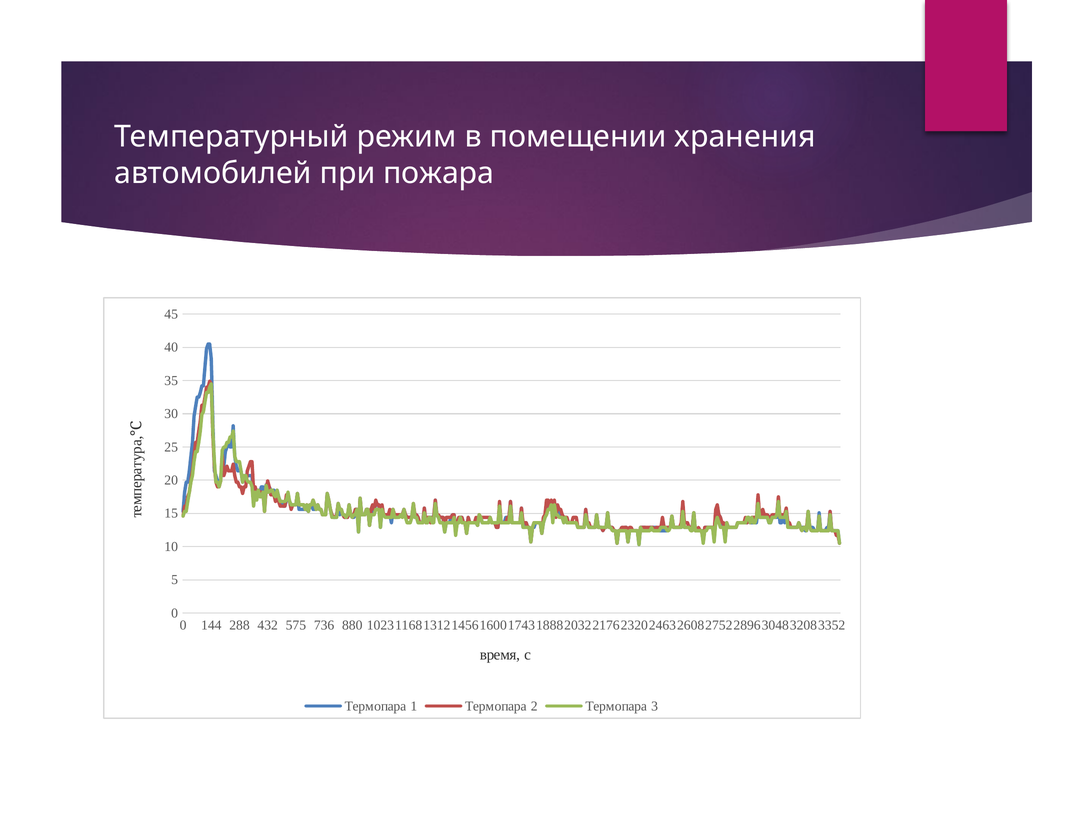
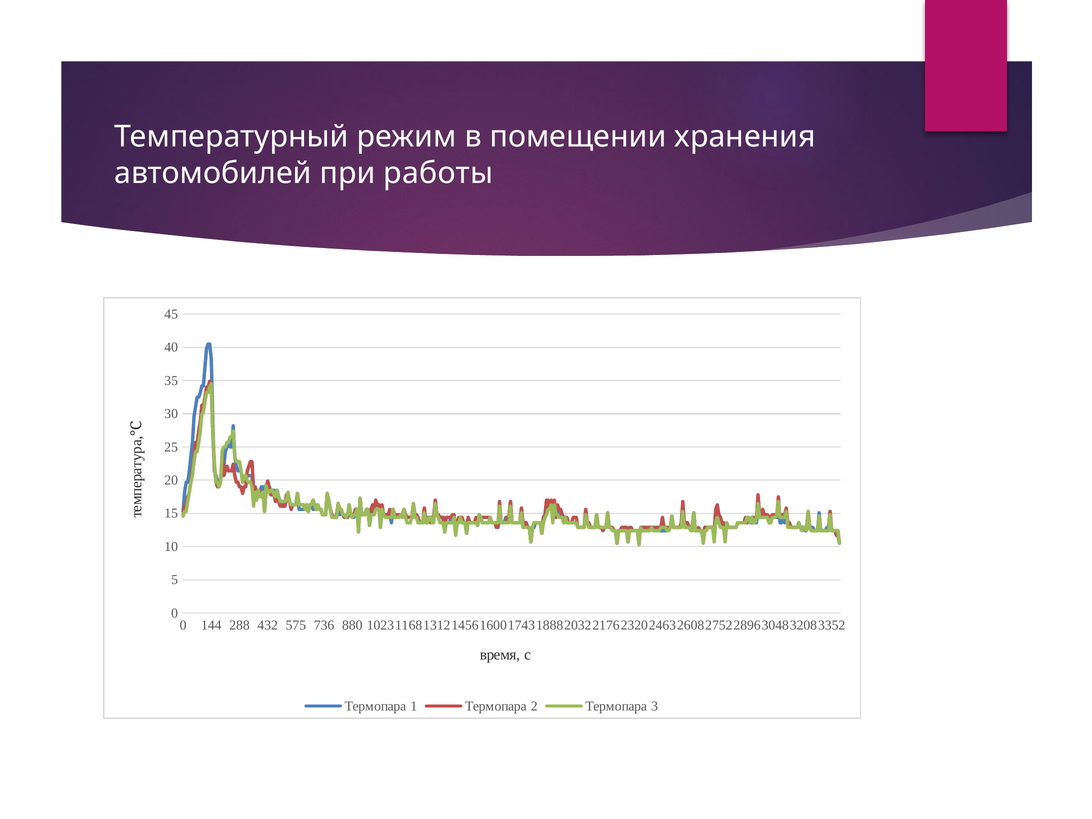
пожара: пожара -> работы (438, 173)
